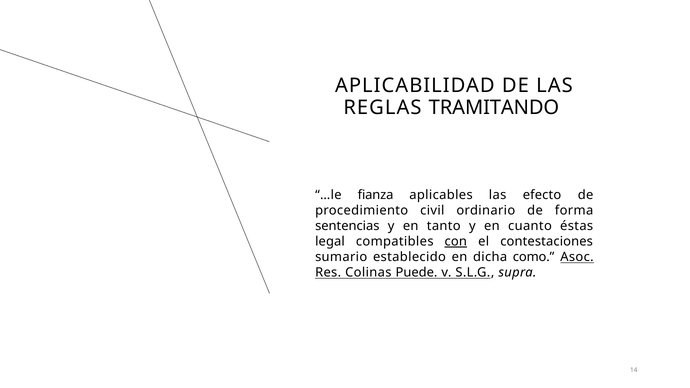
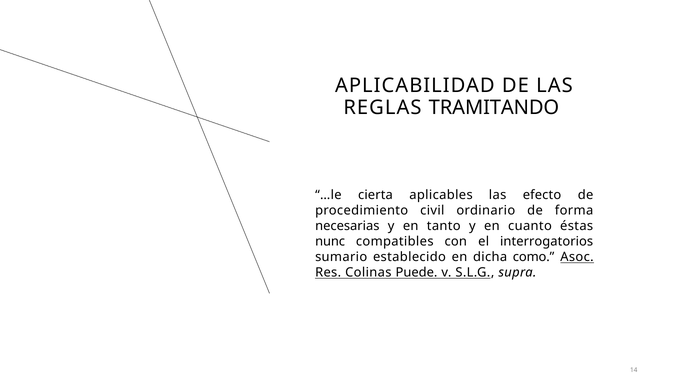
fianza: fianza -> cierta (375, 195)
sentencias: sentencias -> necesarias (347, 226)
legal: legal -> nunc (330, 241)
con underline: present -> none (456, 241)
contestaciones: contestaciones -> interrogatorios (547, 241)
